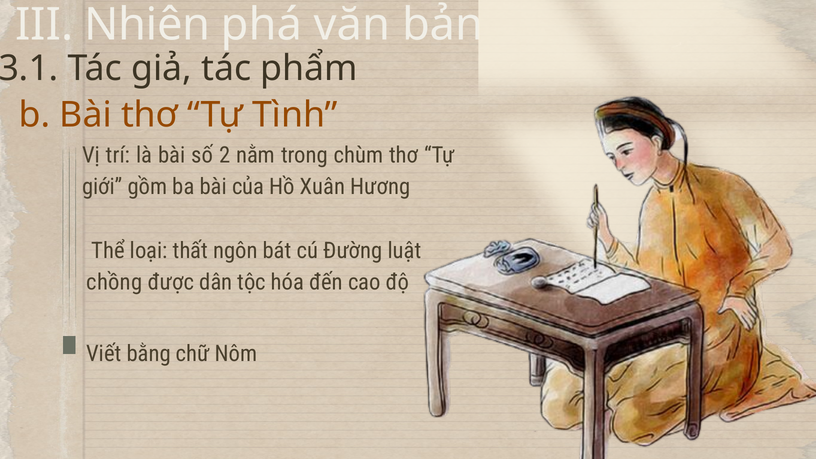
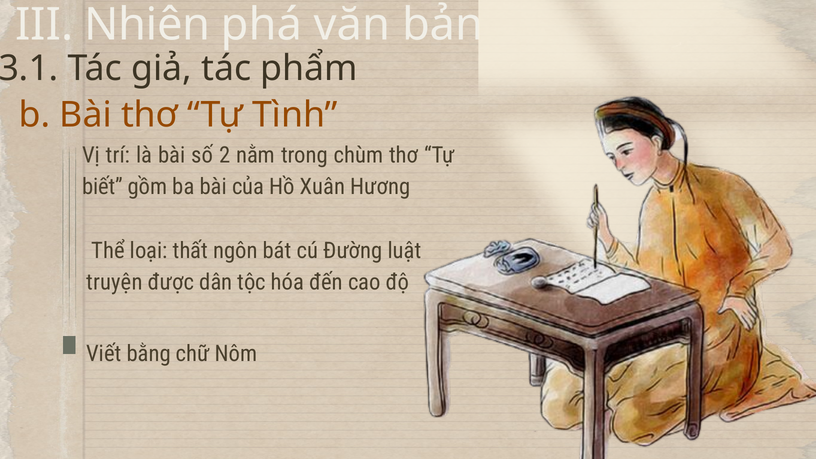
giới: giới -> biết (102, 187)
chồng: chồng -> truyện (114, 282)
